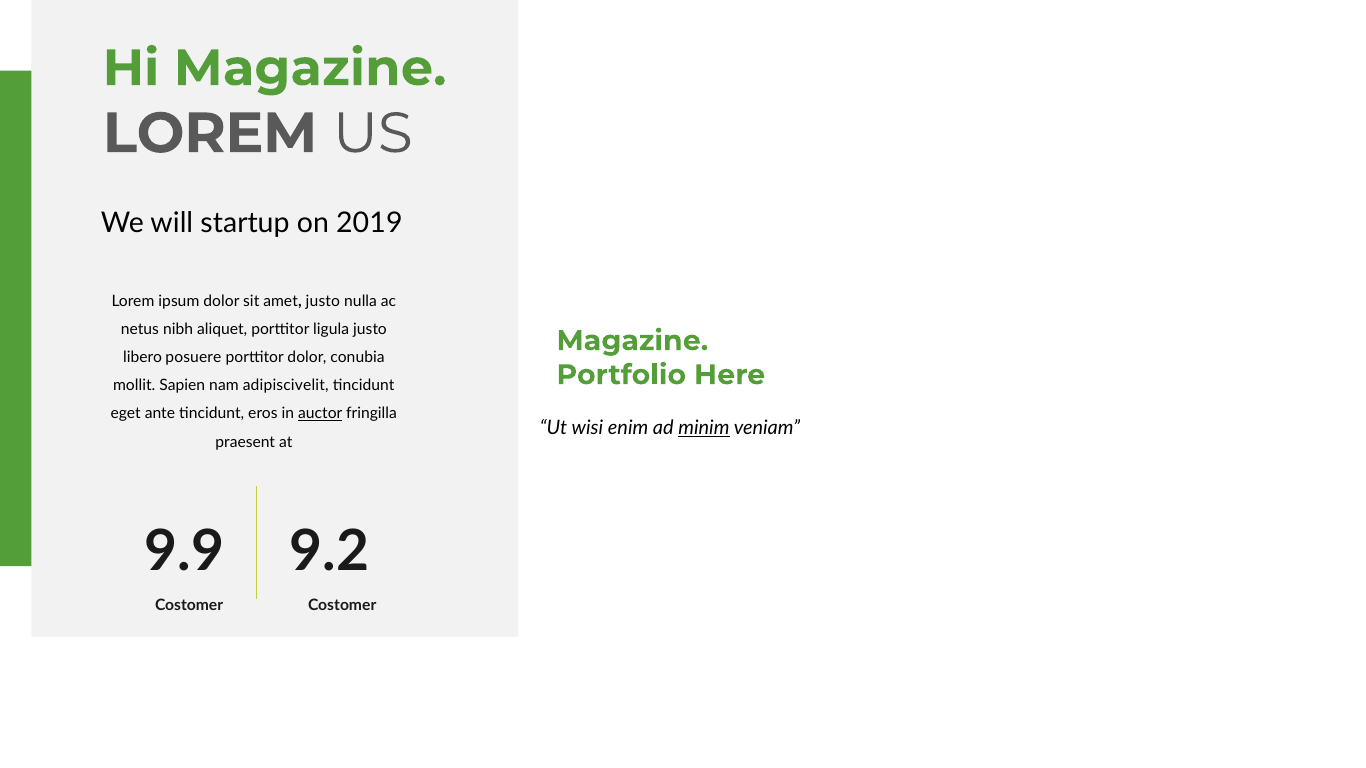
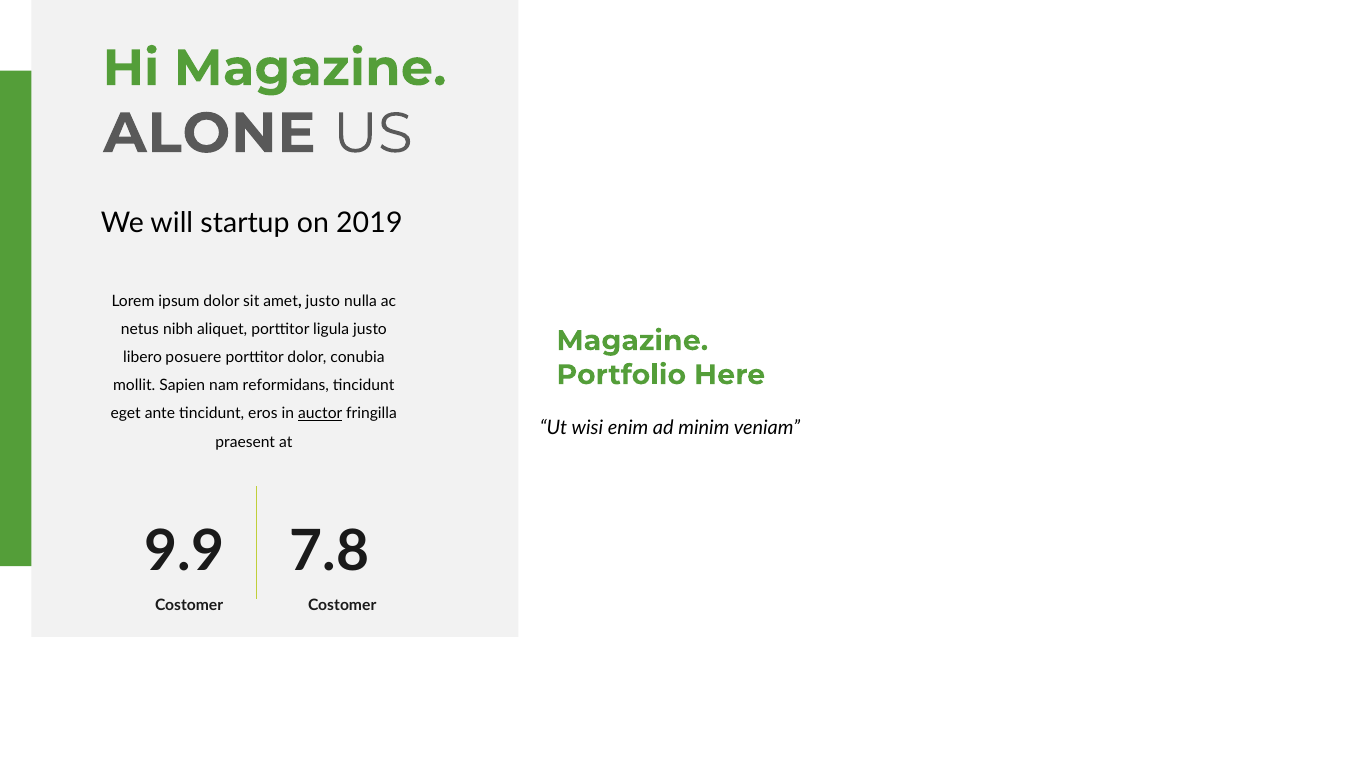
LOREM: LOREM -> ALONE (209, 134)
adipiscivelit: adipiscivelit -> reformidans (286, 386)
minim underline: present -> none (704, 428)
9.2: 9.2 -> 7.8 (330, 552)
